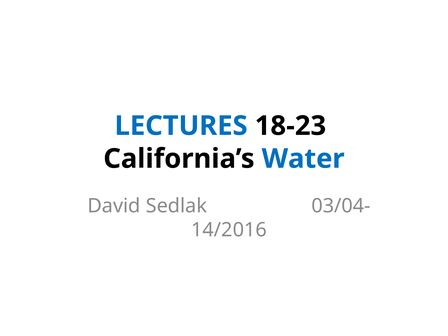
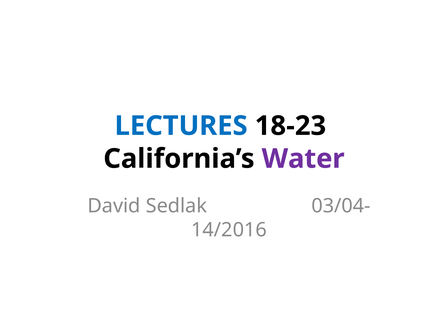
Water colour: blue -> purple (303, 159)
